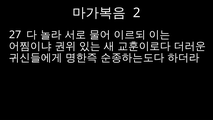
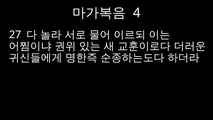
2: 2 -> 4 (137, 13)
